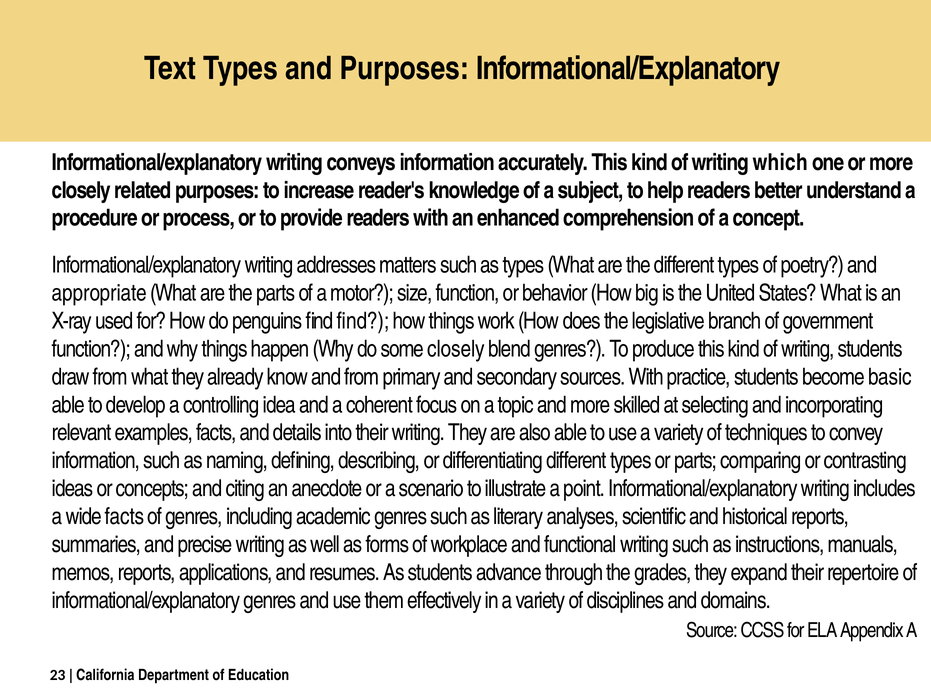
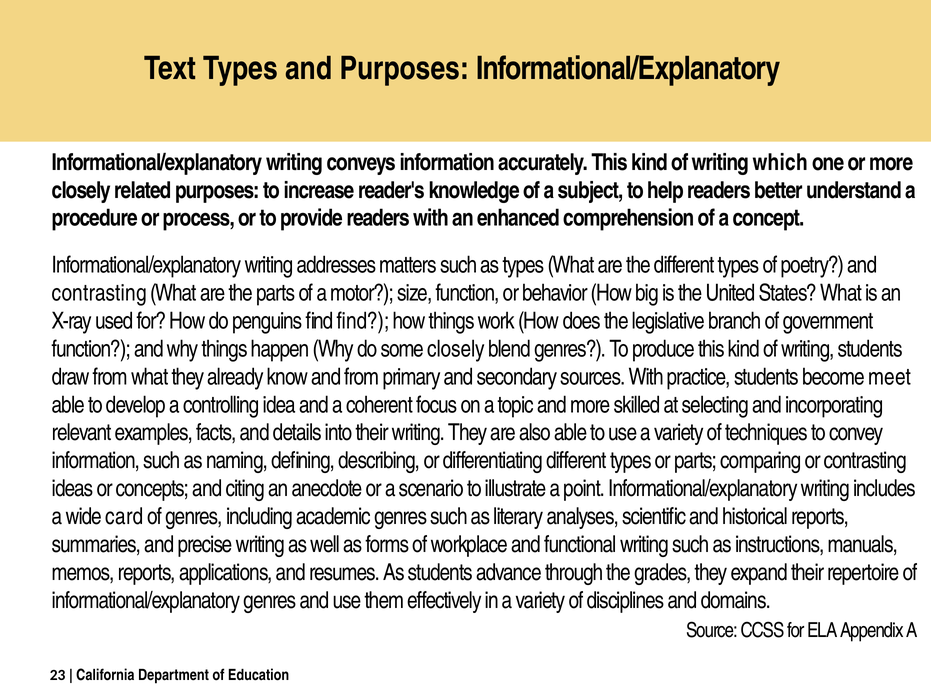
appropriate: appropriate -> contrasting (99, 293)
basic: basic -> meet (890, 377)
wide facts: facts -> card (124, 517)
